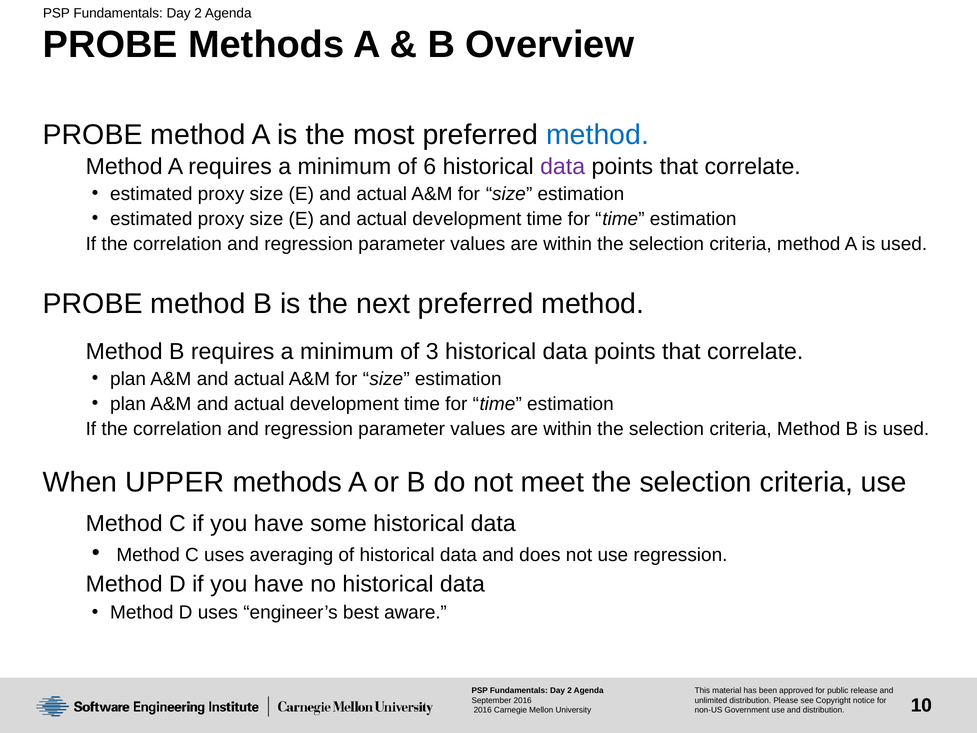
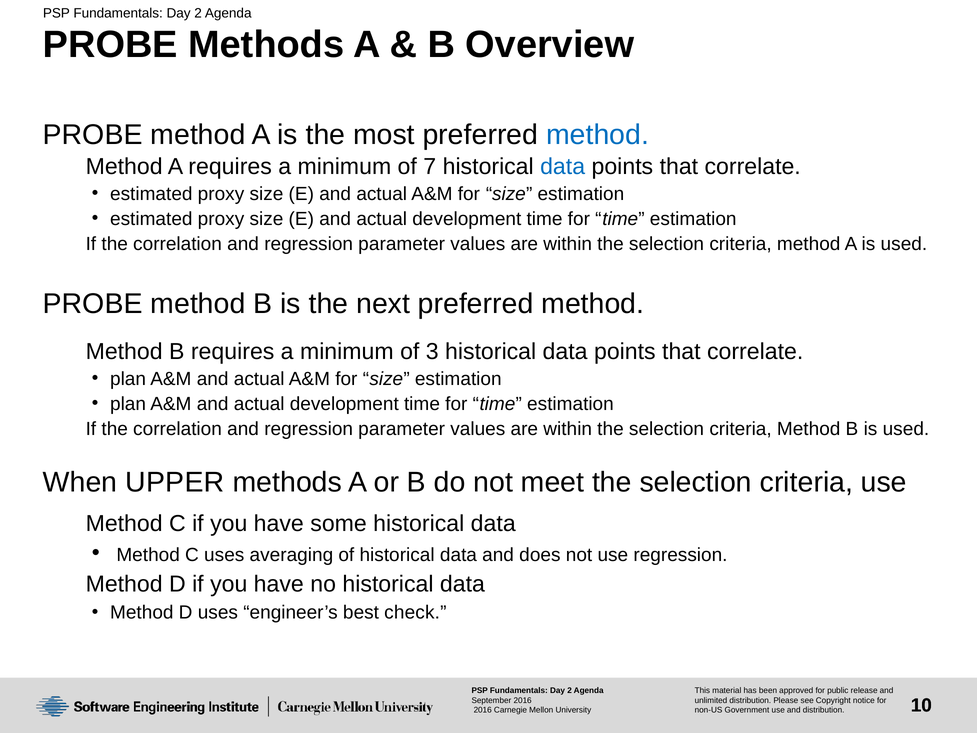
6: 6 -> 7 (430, 167)
data colour: purple -> blue (563, 167)
aware: aware -> check (415, 612)
